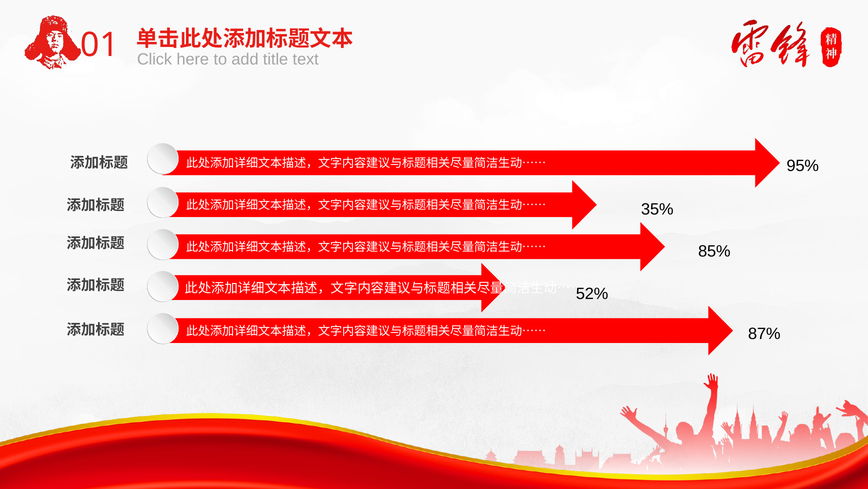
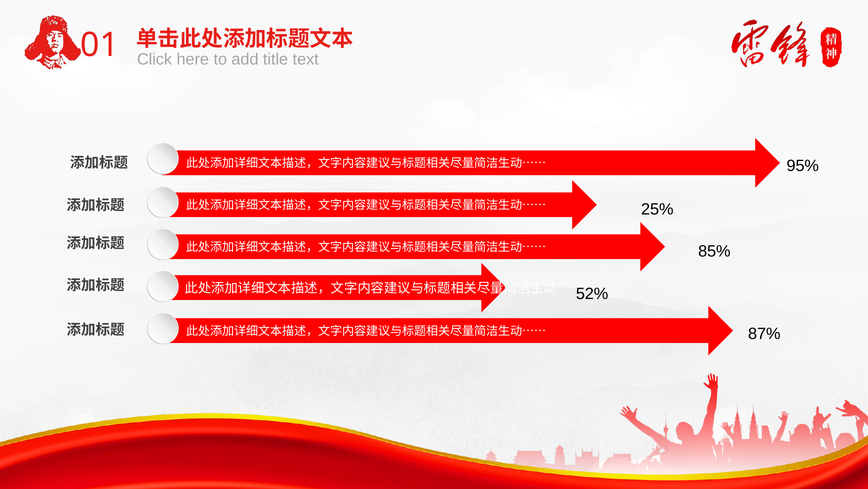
35%: 35% -> 25% (657, 209)
